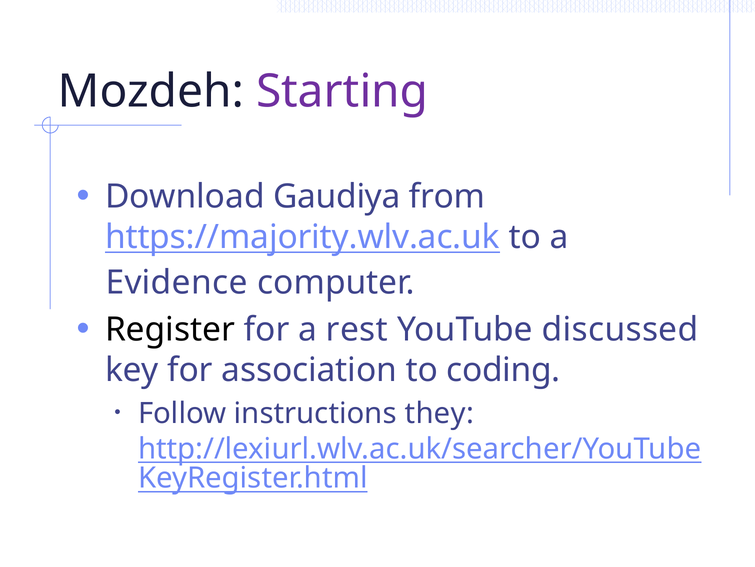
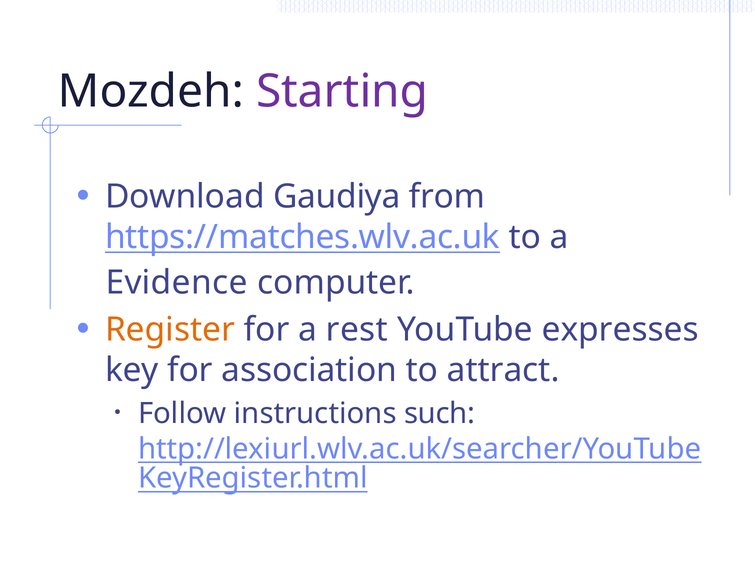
https://majority.wlv.ac.uk: https://majority.wlv.ac.uk -> https://matches.wlv.ac.uk (302, 237)
Register colour: black -> orange (170, 329)
discussed: discussed -> expresses (620, 329)
coding: coding -> attract (503, 370)
they: they -> such (440, 413)
